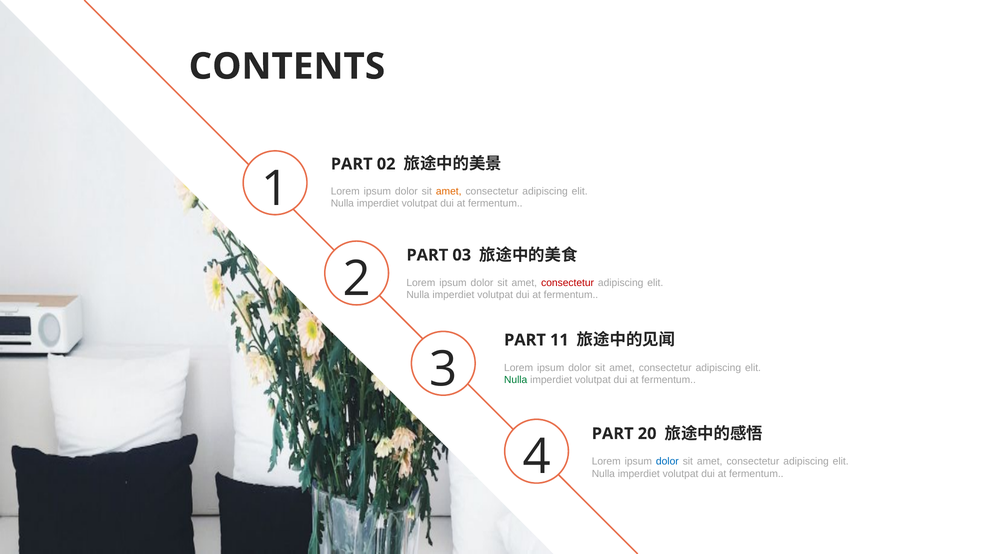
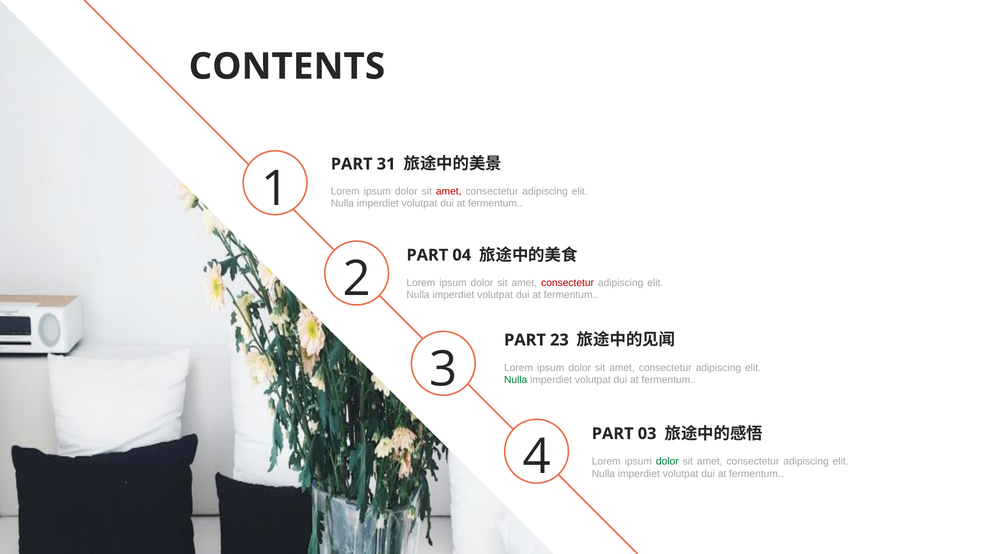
02: 02 -> 31 (386, 164)
amet colour: orange -> red (449, 191)
03: 03 -> 04 (462, 255)
11: 11 -> 23 (559, 340)
20: 20 -> 03 (647, 433)
dolor colour: blue -> green (667, 461)
